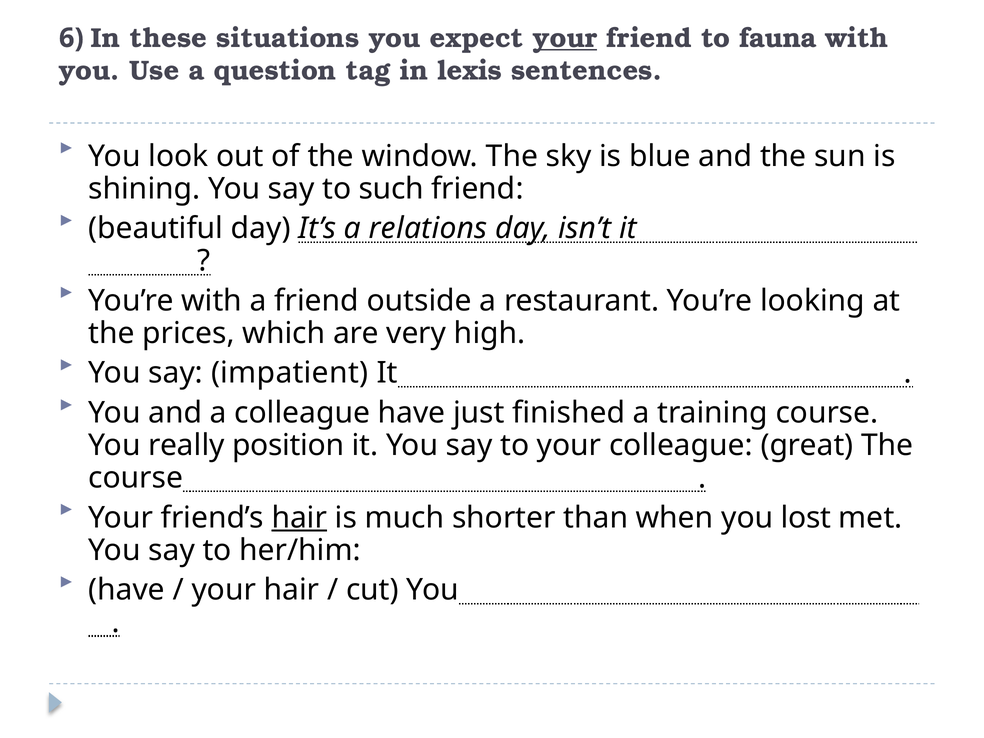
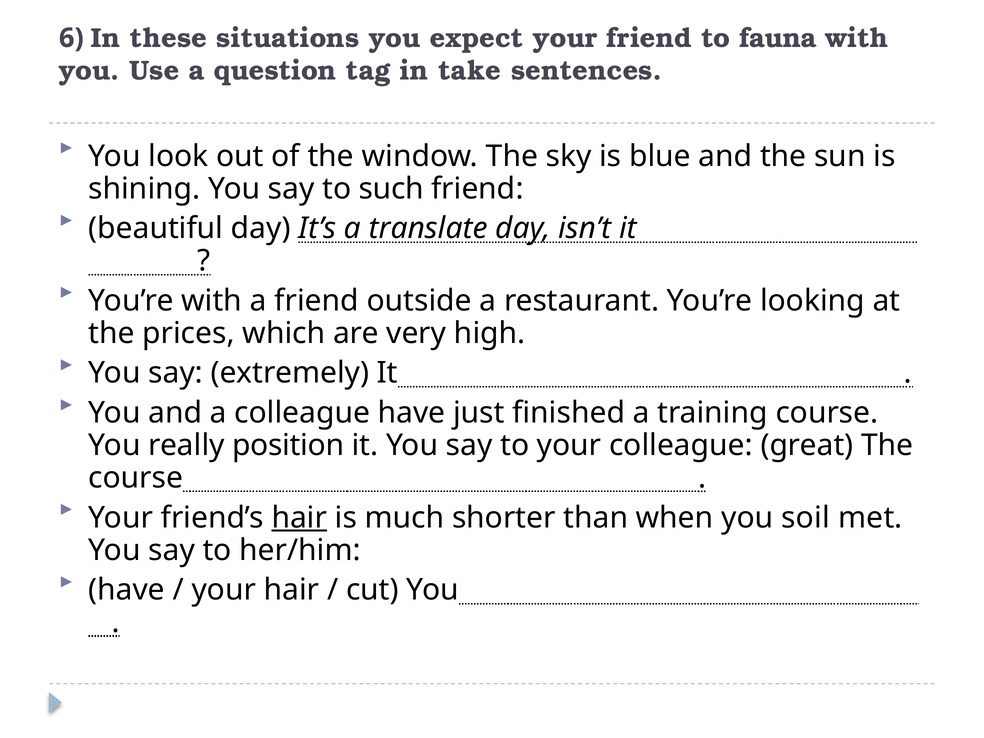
your underline: present -> none (565, 38)
lexis: lexis -> take (470, 71)
relations: relations -> translate (428, 228)
impatient: impatient -> extremely (290, 373)
lost: lost -> soil (806, 518)
